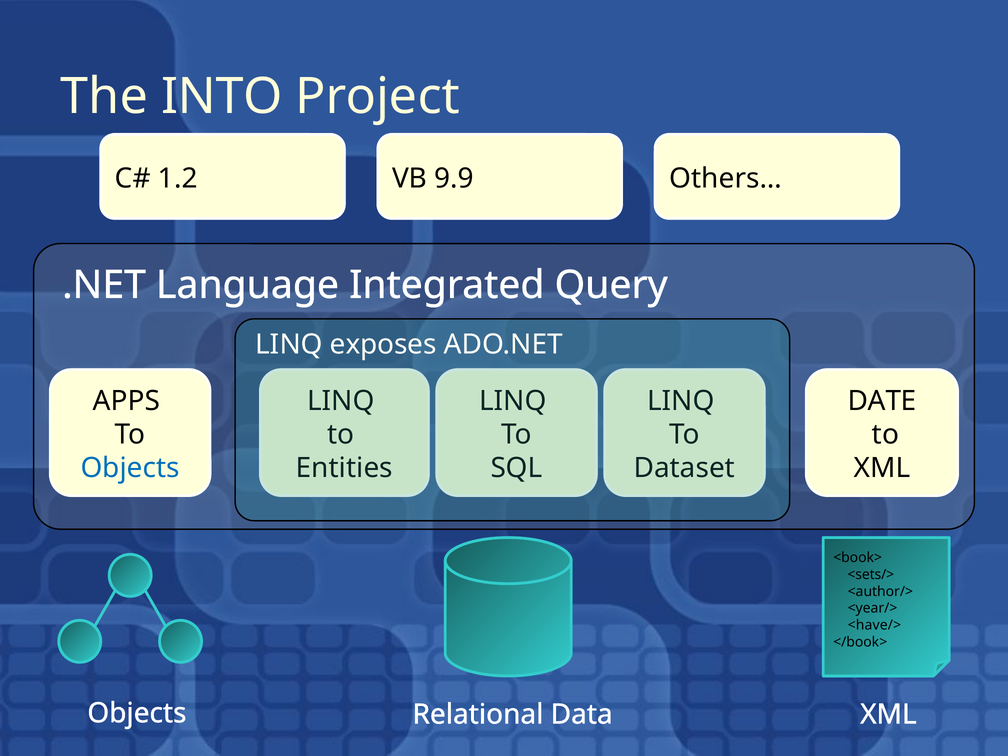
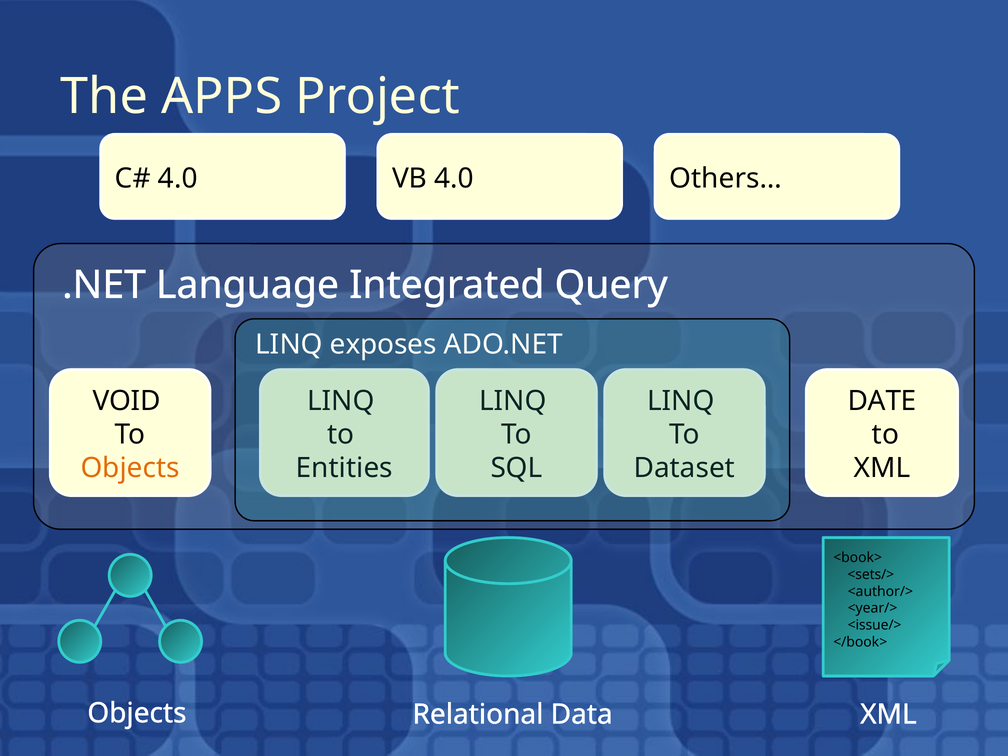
INTO: INTO -> APPS (222, 97)
1.2: 1.2 -> 4.0 (178, 178)
VB 9.9: 9.9 -> 4.0 (454, 178)
APPS: APPS -> VOID (127, 401)
Objects colour: blue -> orange (130, 468)
<have/>: <have/> -> <issue/> (875, 625)
